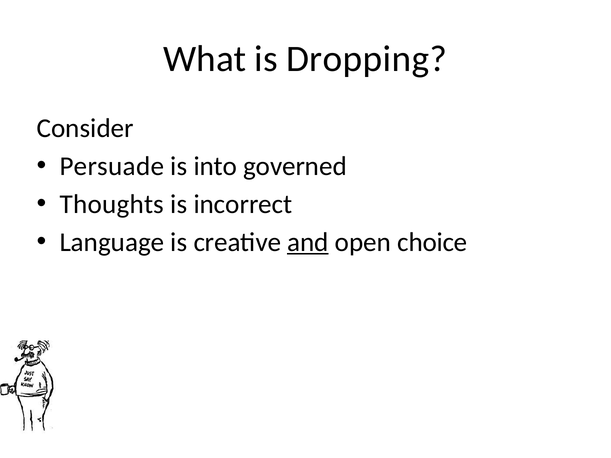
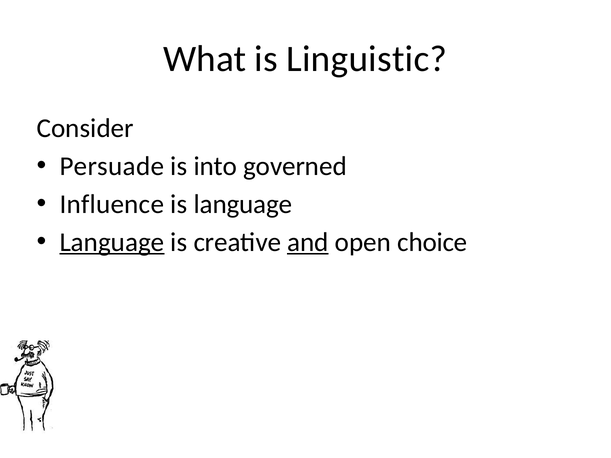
Dropping: Dropping -> Linguistic (367, 59)
Thoughts: Thoughts -> Influence (112, 204)
is incorrect: incorrect -> language (243, 204)
Language underline: none -> present (112, 242)
